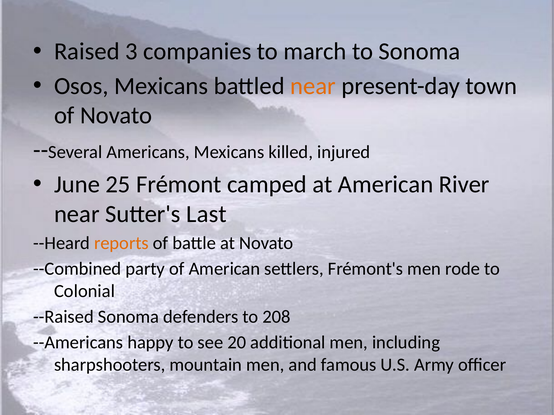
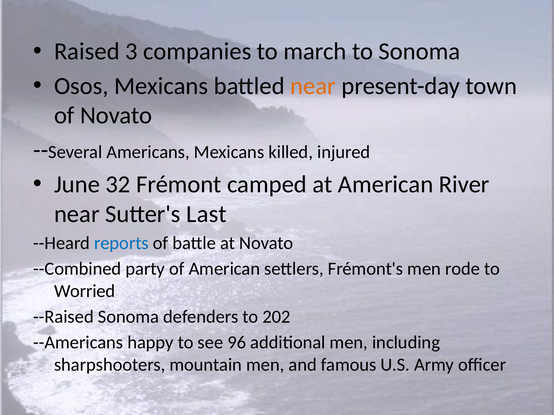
25: 25 -> 32 (118, 185)
reports colour: orange -> blue (121, 243)
Colonial: Colonial -> Worried (85, 291)
208: 208 -> 202 (276, 317)
20: 20 -> 96 (237, 343)
